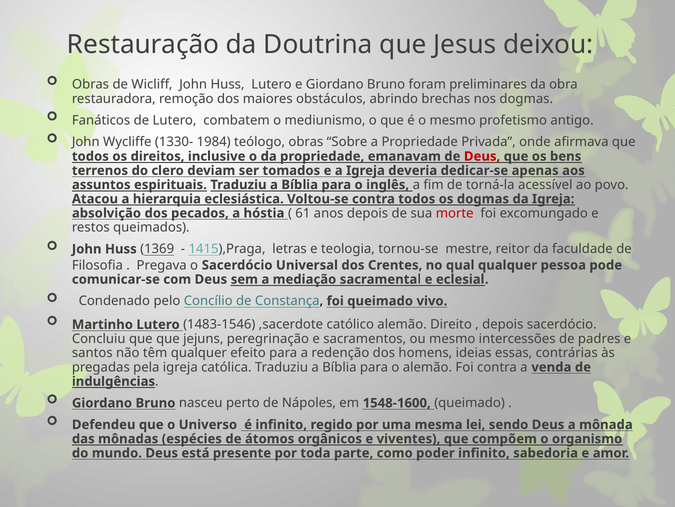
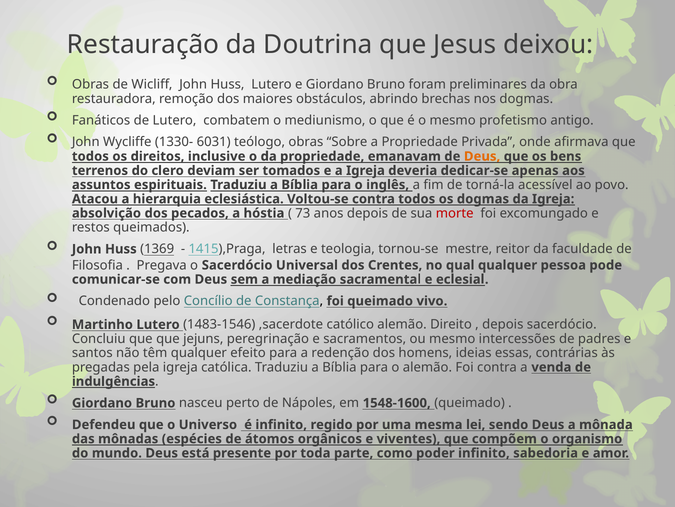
1984: 1984 -> 6031 (214, 142)
Deus colour: red -> orange (482, 156)
61: 61 -> 73 (303, 213)
